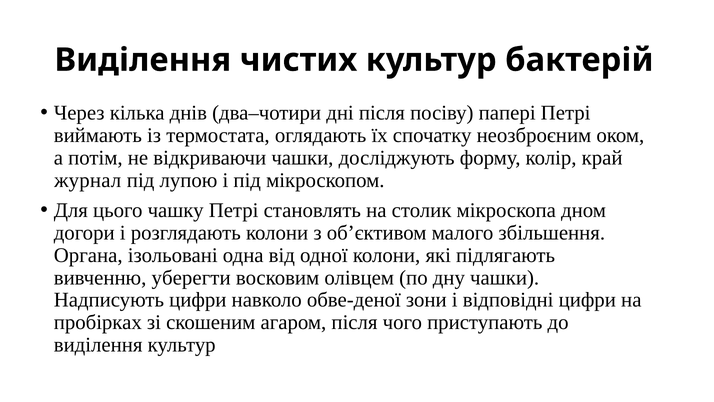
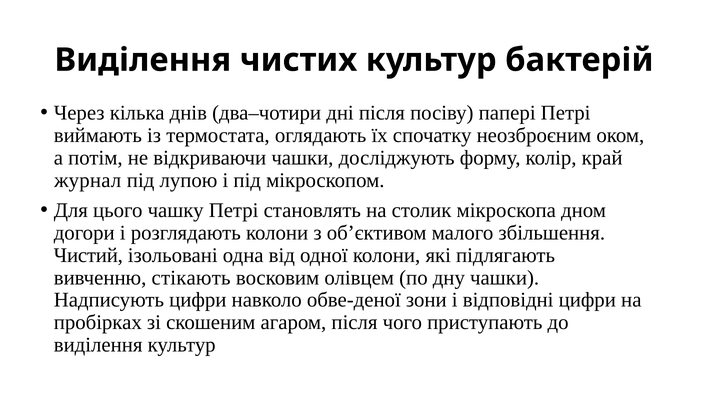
Органа: Органа -> Чистий (88, 255)
уберегти: уберегти -> стікають (191, 277)
